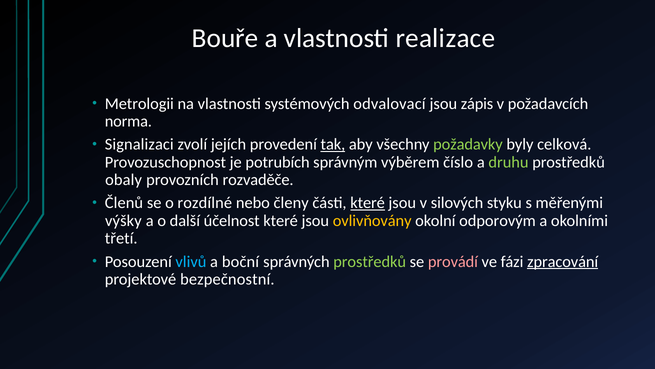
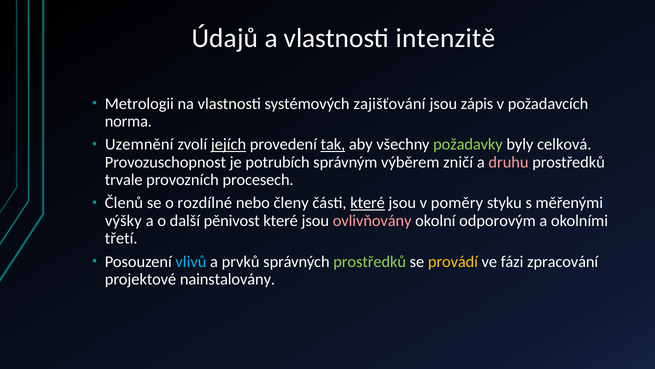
Bouře: Bouře -> Údajů (225, 38)
realizace: realizace -> intenzitě (445, 38)
odvalovací: odvalovací -> zajišťování (389, 103)
Signalizaci: Signalizaci -> Uzemnění (139, 144)
jejích underline: none -> present (228, 144)
číslo: číslo -> zničí (458, 162)
druhu colour: light green -> pink (509, 162)
obaly: obaly -> trvale (124, 180)
rozvaděče: rozvaděče -> procesech (258, 180)
silových: silových -> poměry (457, 203)
účelnost: účelnost -> pěnivost (232, 220)
ovlivňovány colour: yellow -> pink (372, 220)
boční: boční -> prvků (241, 261)
provádí colour: pink -> yellow (453, 261)
zpracování underline: present -> none (563, 261)
bezpečnostní: bezpečnostní -> nainstalovány (227, 279)
